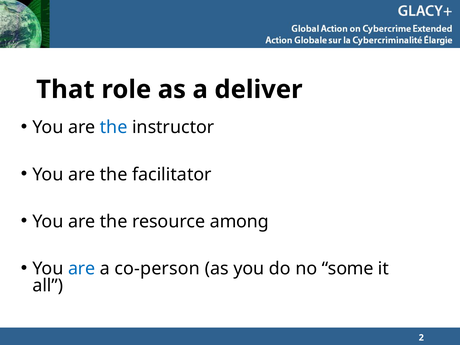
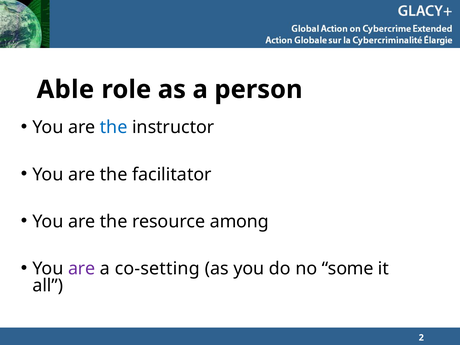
That: That -> Able (65, 90)
deliver: deliver -> person (259, 90)
are colour: blue -> purple (82, 269)
co-person: co-person -> co-setting (157, 269)
